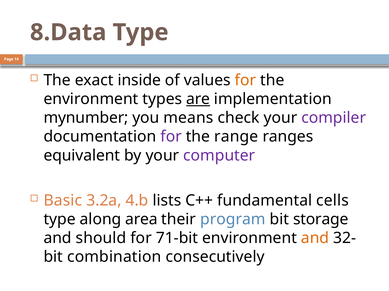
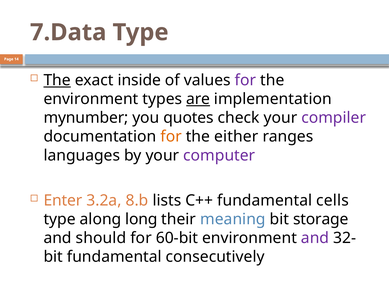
8.Data: 8.Data -> 7.Data (68, 32)
The underline: none -> present (57, 81)
for colour: orange -> purple (245, 81)
means: means -> quotes (189, 118)
for colour: purple -> orange (171, 137)
range: range -> either (236, 137)
equivalent: equivalent -> languages (82, 156)
Basic: Basic -> Enter (63, 201)
4.b: 4.b -> 8.b (137, 201)
area: area -> long (141, 220)
program: program -> meaning (233, 220)
71-bit: 71-bit -> 60-bit (177, 239)
and colour: orange -> purple (315, 239)
bit combination: combination -> fundamental (114, 257)
